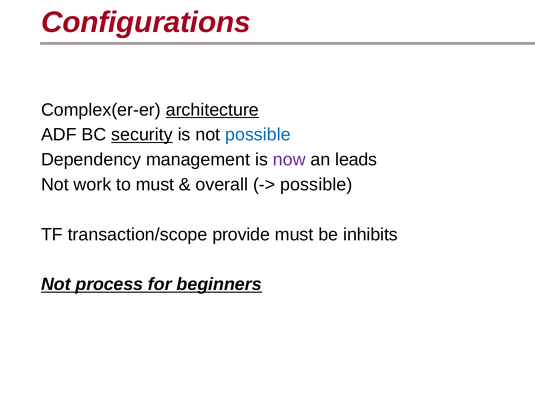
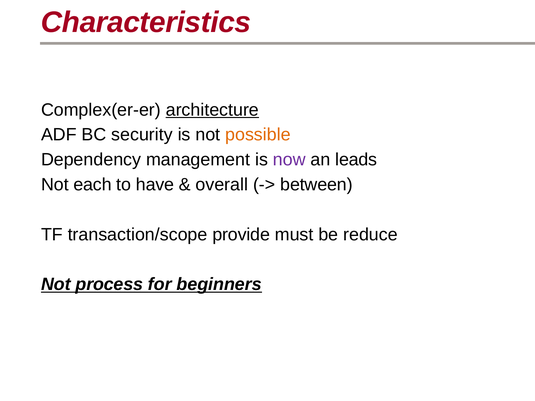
Configurations: Configurations -> Characteristics (146, 23)
security underline: present -> none (142, 135)
possible colour: blue -> orange (258, 135)
work: work -> each (93, 185)
to must: must -> have (155, 185)
possible: possible -> between (316, 185)
inhibits: inhibits -> reduce (370, 235)
